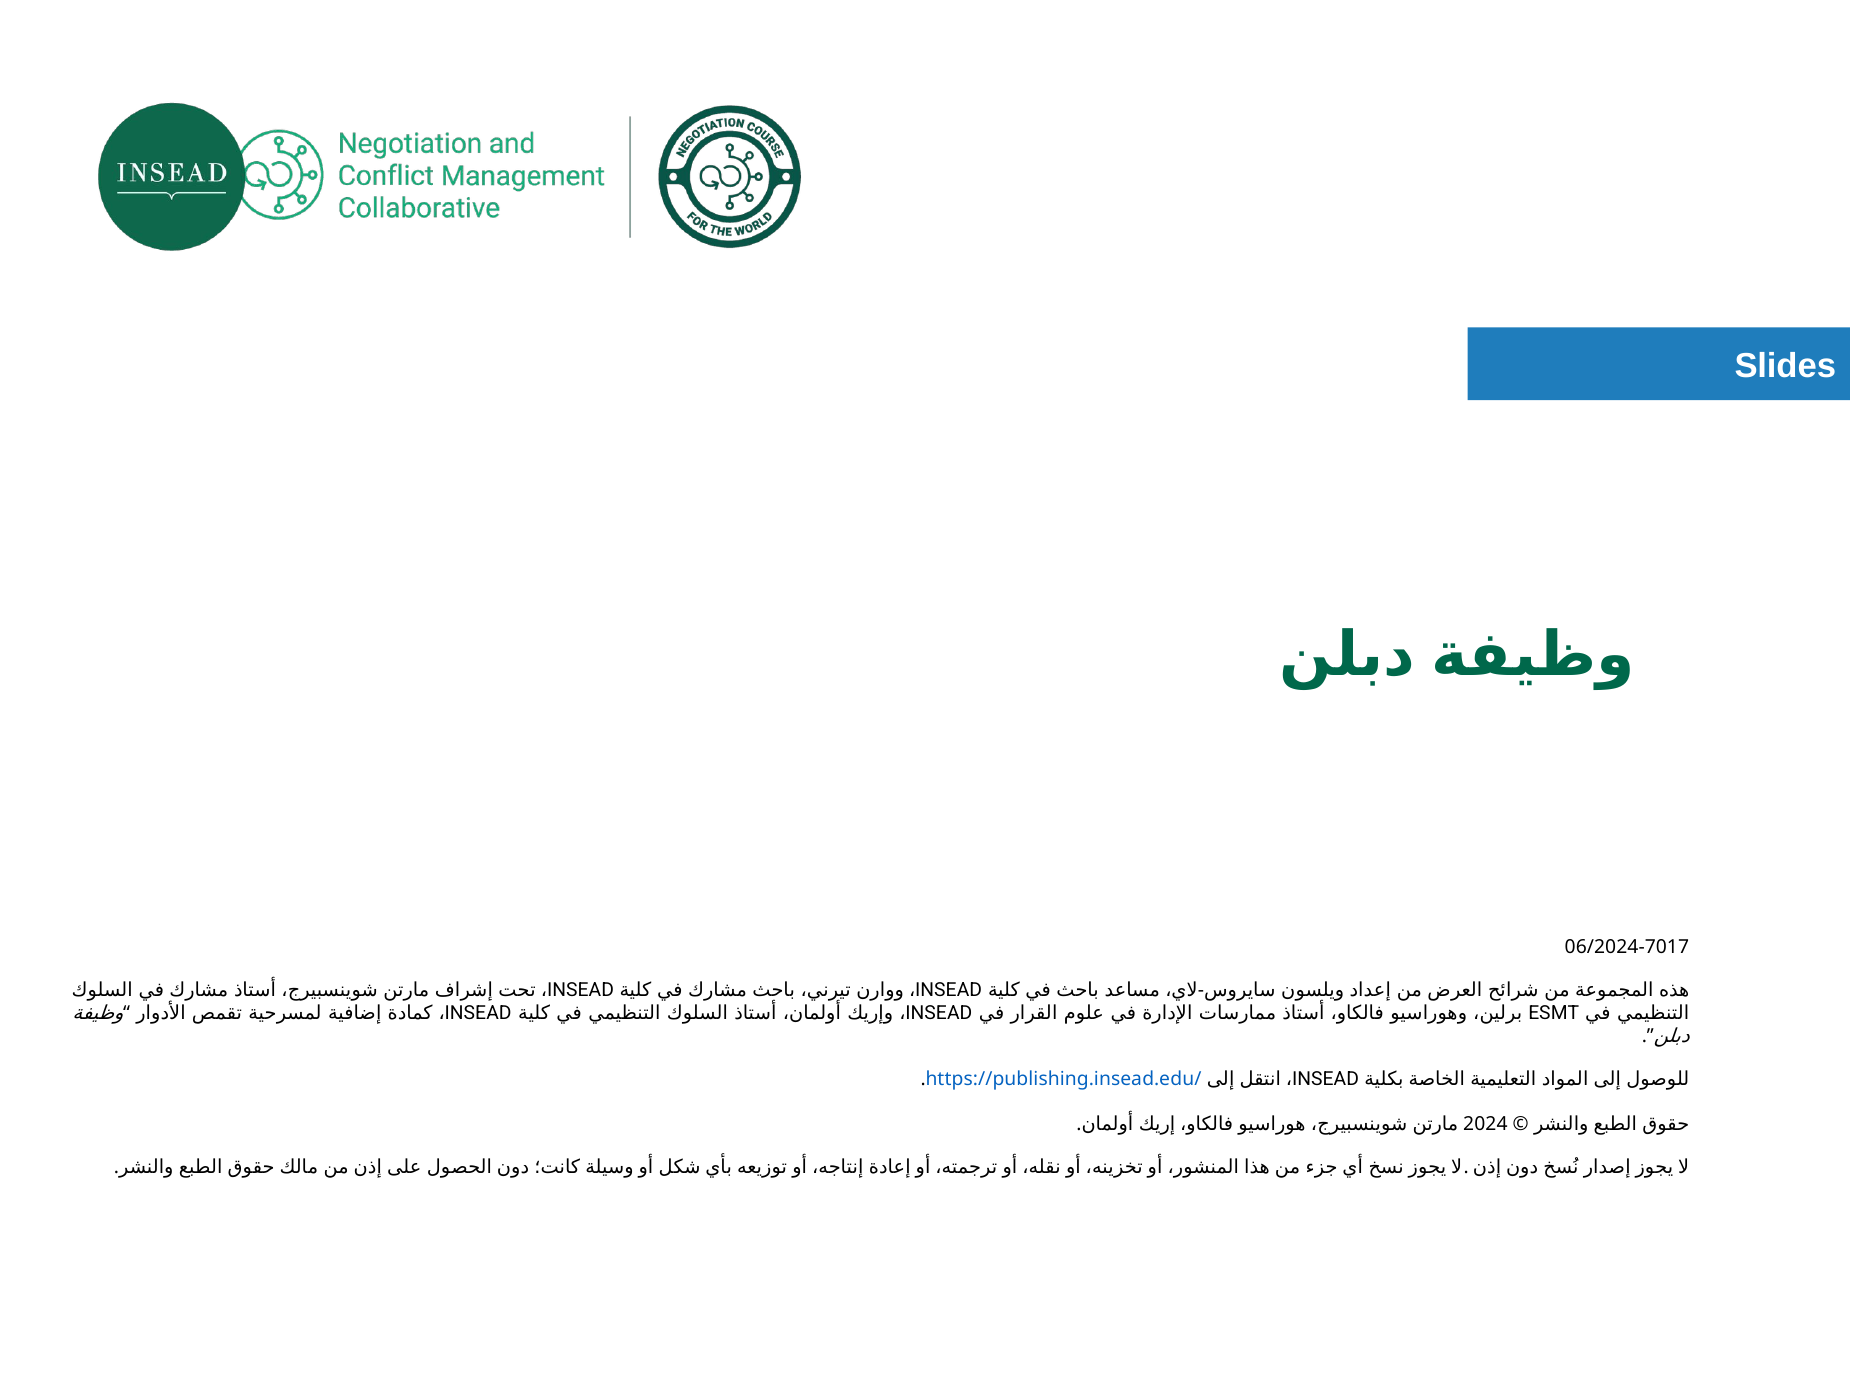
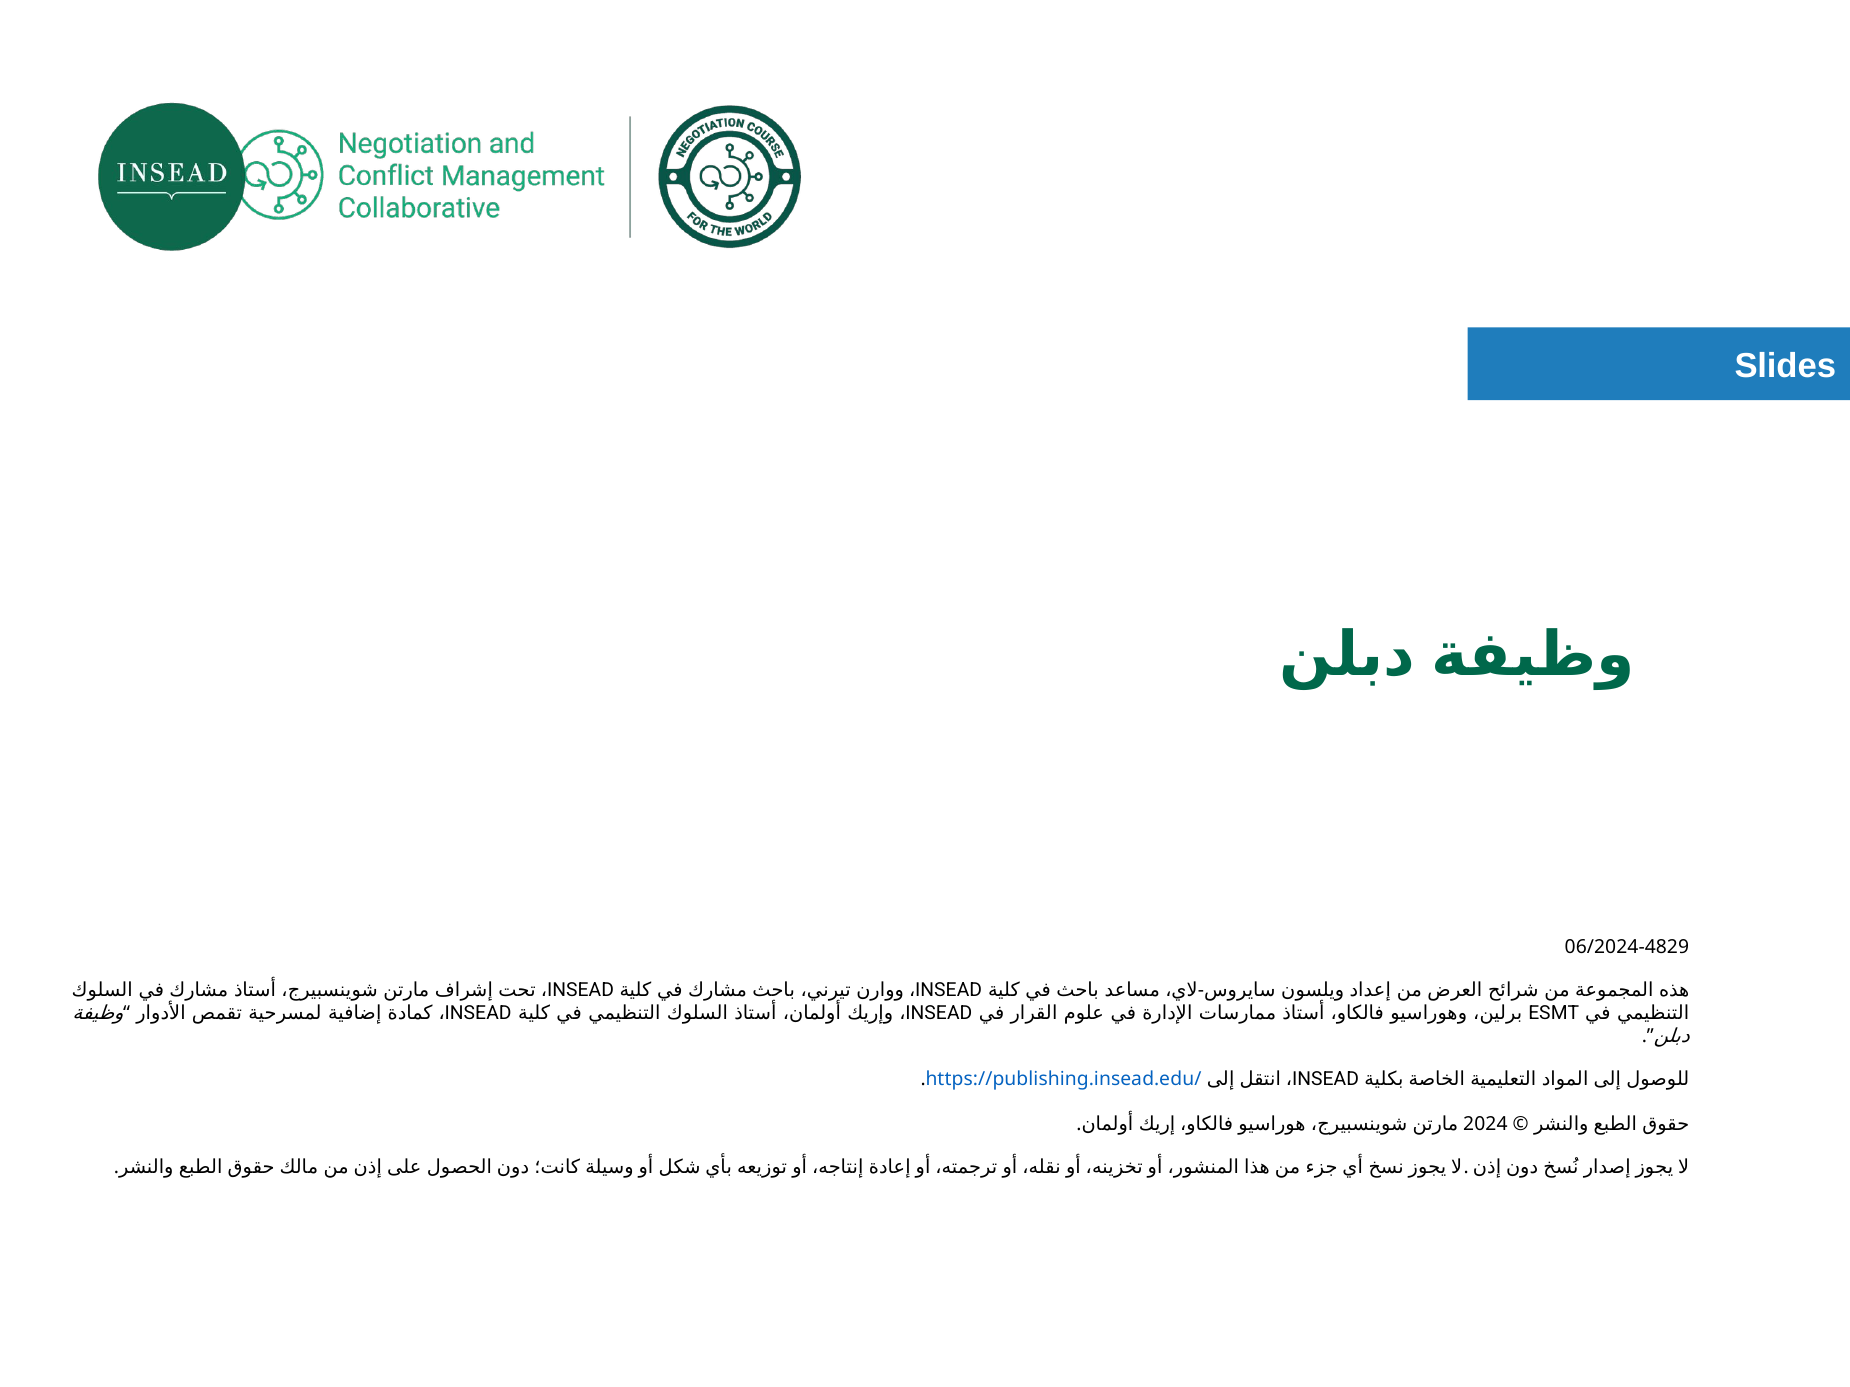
06/2024-7017: 06/2024-7017 -> 06/2024-4829 (1627, 948)
